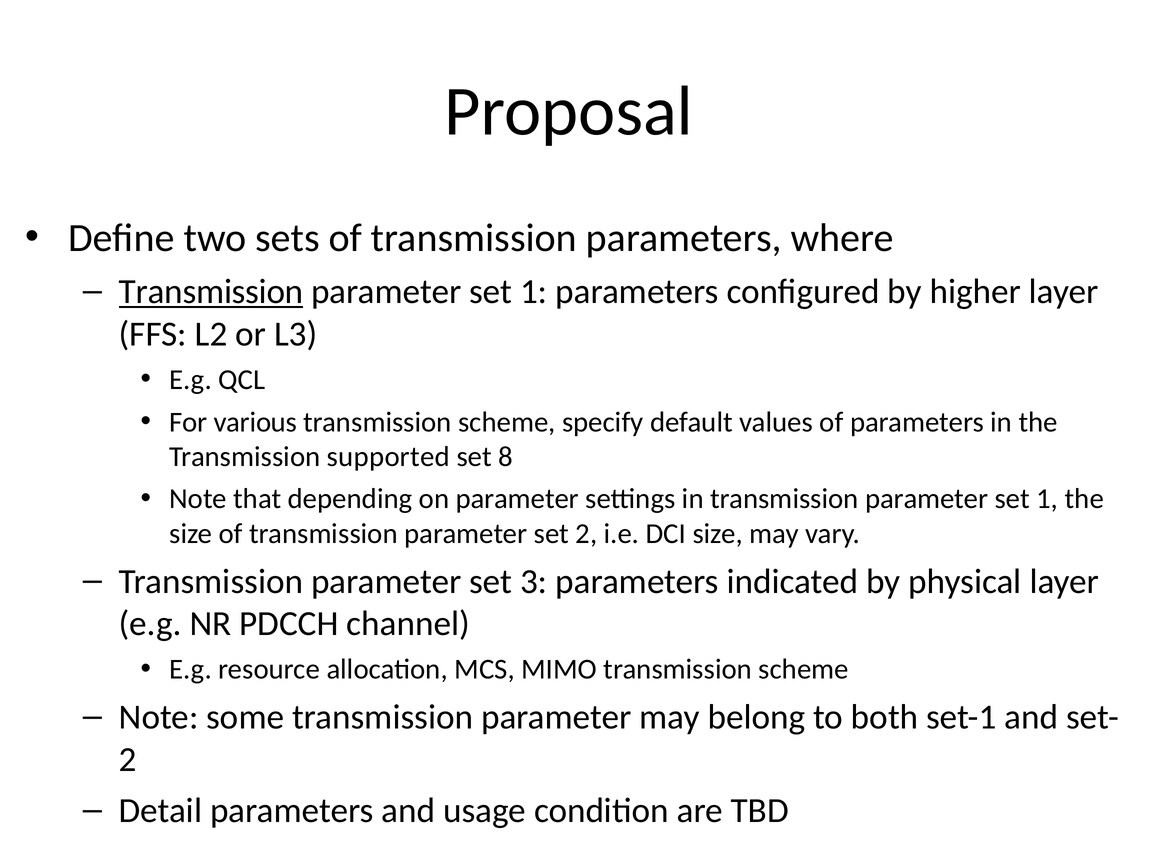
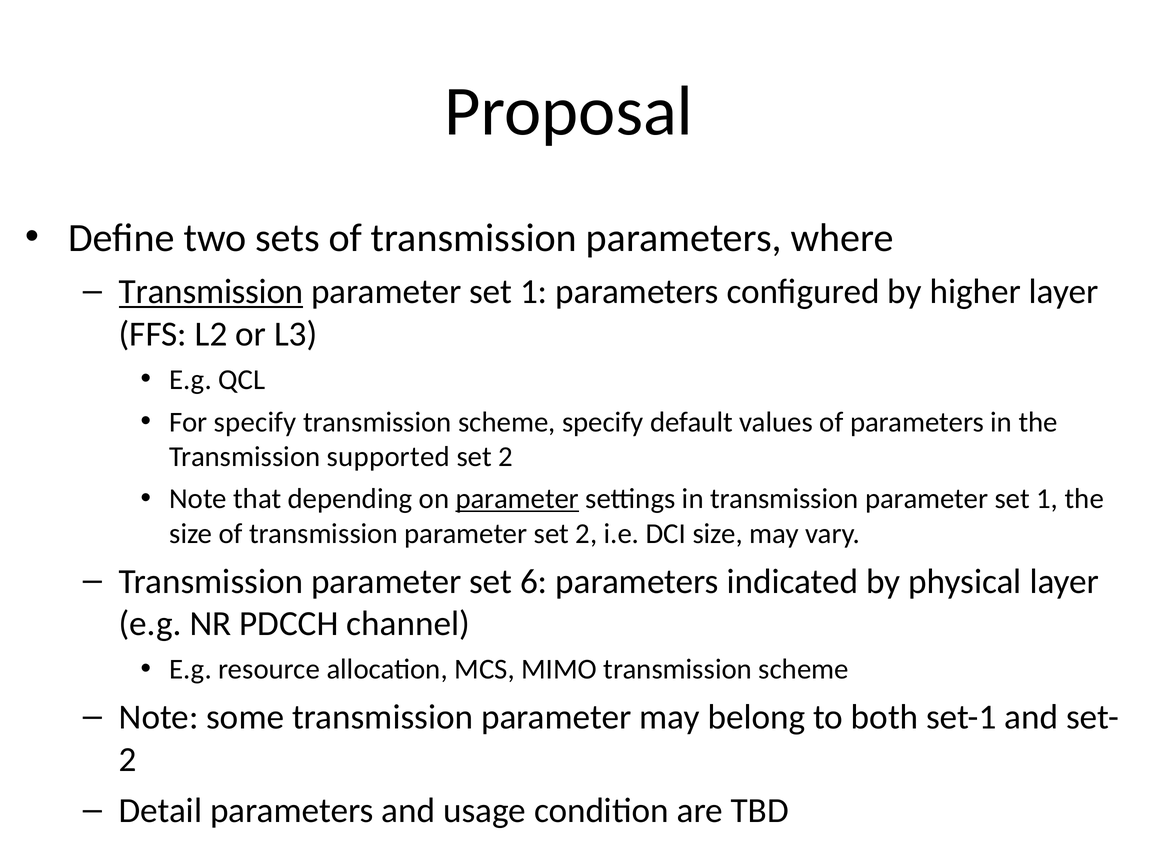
For various: various -> specify (255, 422)
8: 8 -> 2 (505, 457)
parameter underline: none -> present (517, 499)
3: 3 -> 6 (534, 582)
